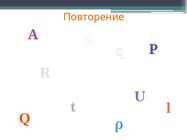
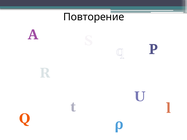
Повторение colour: orange -> black (94, 17)
